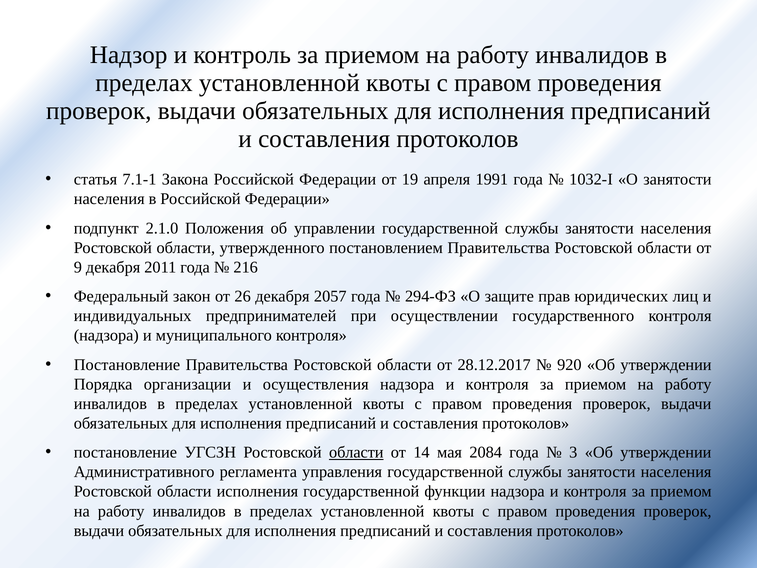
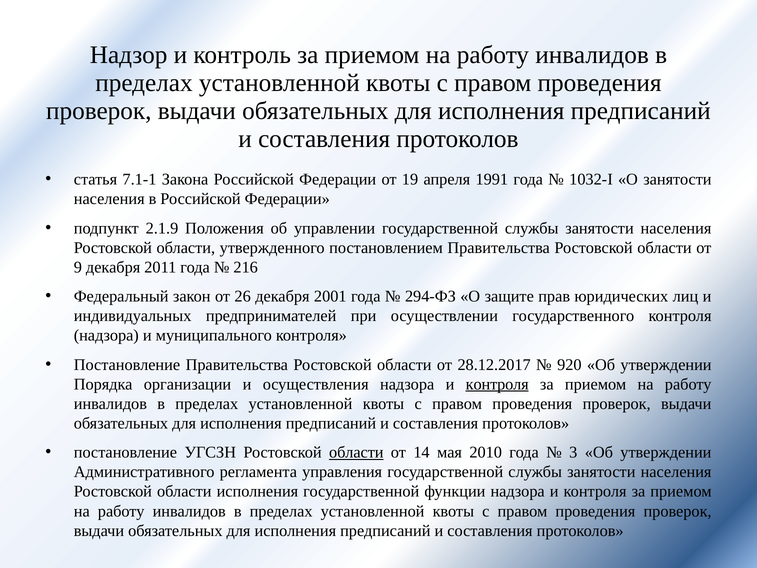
2.1.0: 2.1.0 -> 2.1.9 (162, 228)
2057: 2057 -> 2001 (330, 296)
контроля underline: none -> present (497, 384)
2084: 2084 -> 2010 (486, 452)
